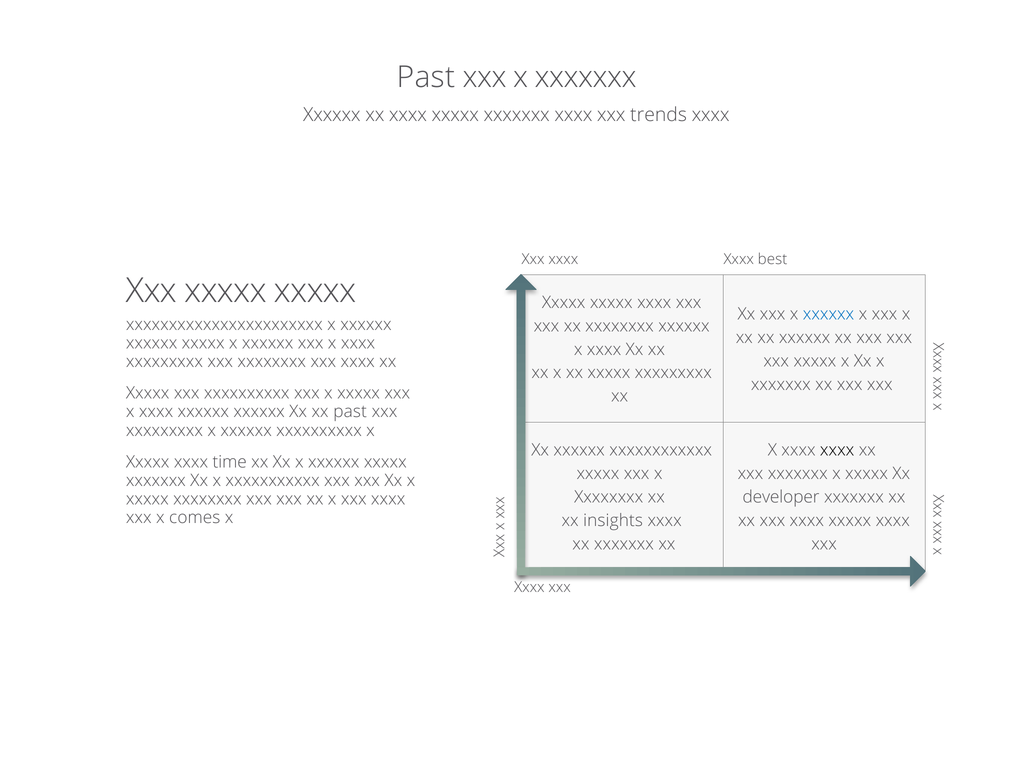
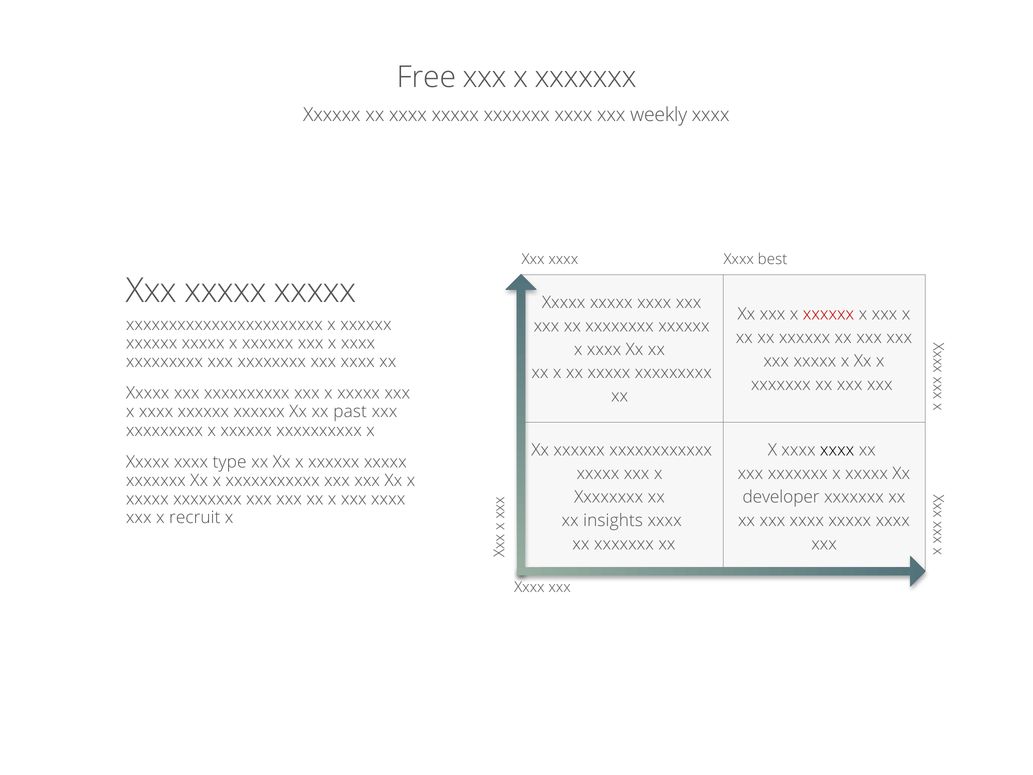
Past: Past -> Free (426, 77)
trends: trends -> weekly (659, 115)
xxxxxx colour: blue -> red (829, 314)
time: time -> type (230, 462)
comes: comes -> recruit (195, 517)
